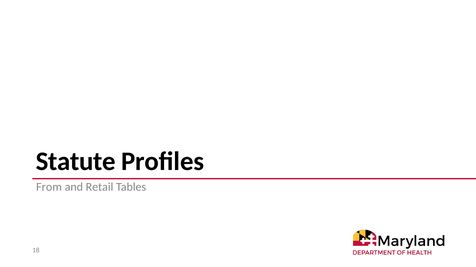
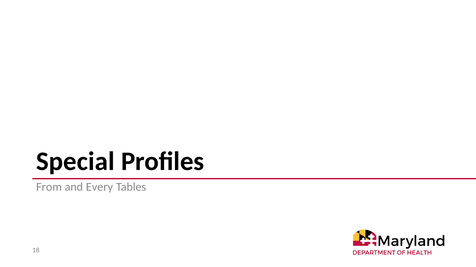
Statute: Statute -> Special (75, 162)
Retail: Retail -> Every (99, 187)
